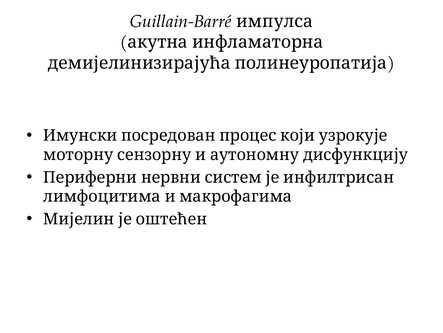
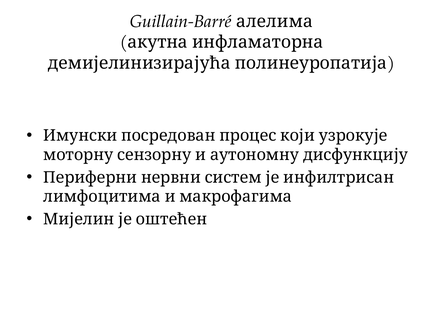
импулса: импулса -> алелима (274, 22)
